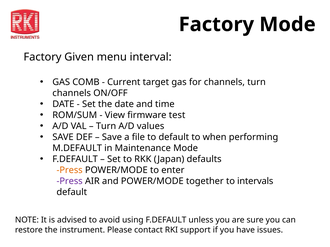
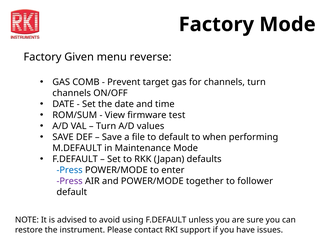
interval: interval -> reverse (151, 57)
Current: Current -> Prevent (124, 82)
Press colour: orange -> blue (70, 170)
intervals: intervals -> follower (255, 181)
